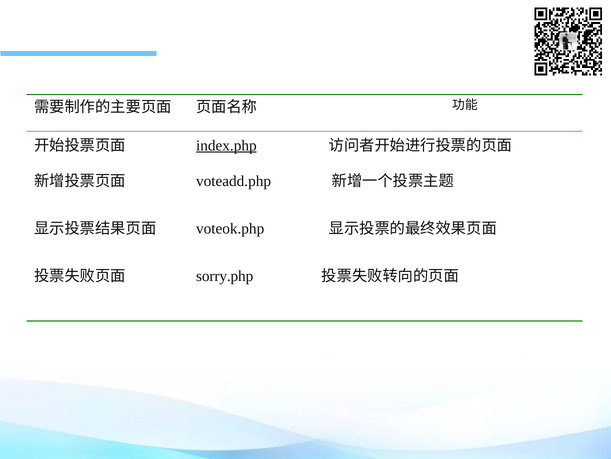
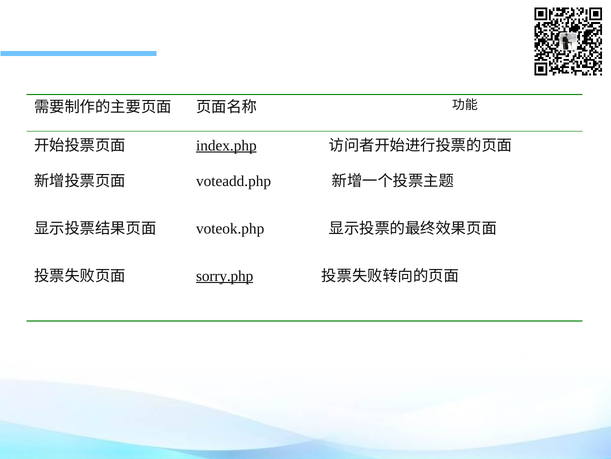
sorry.php underline: none -> present (225, 276)
